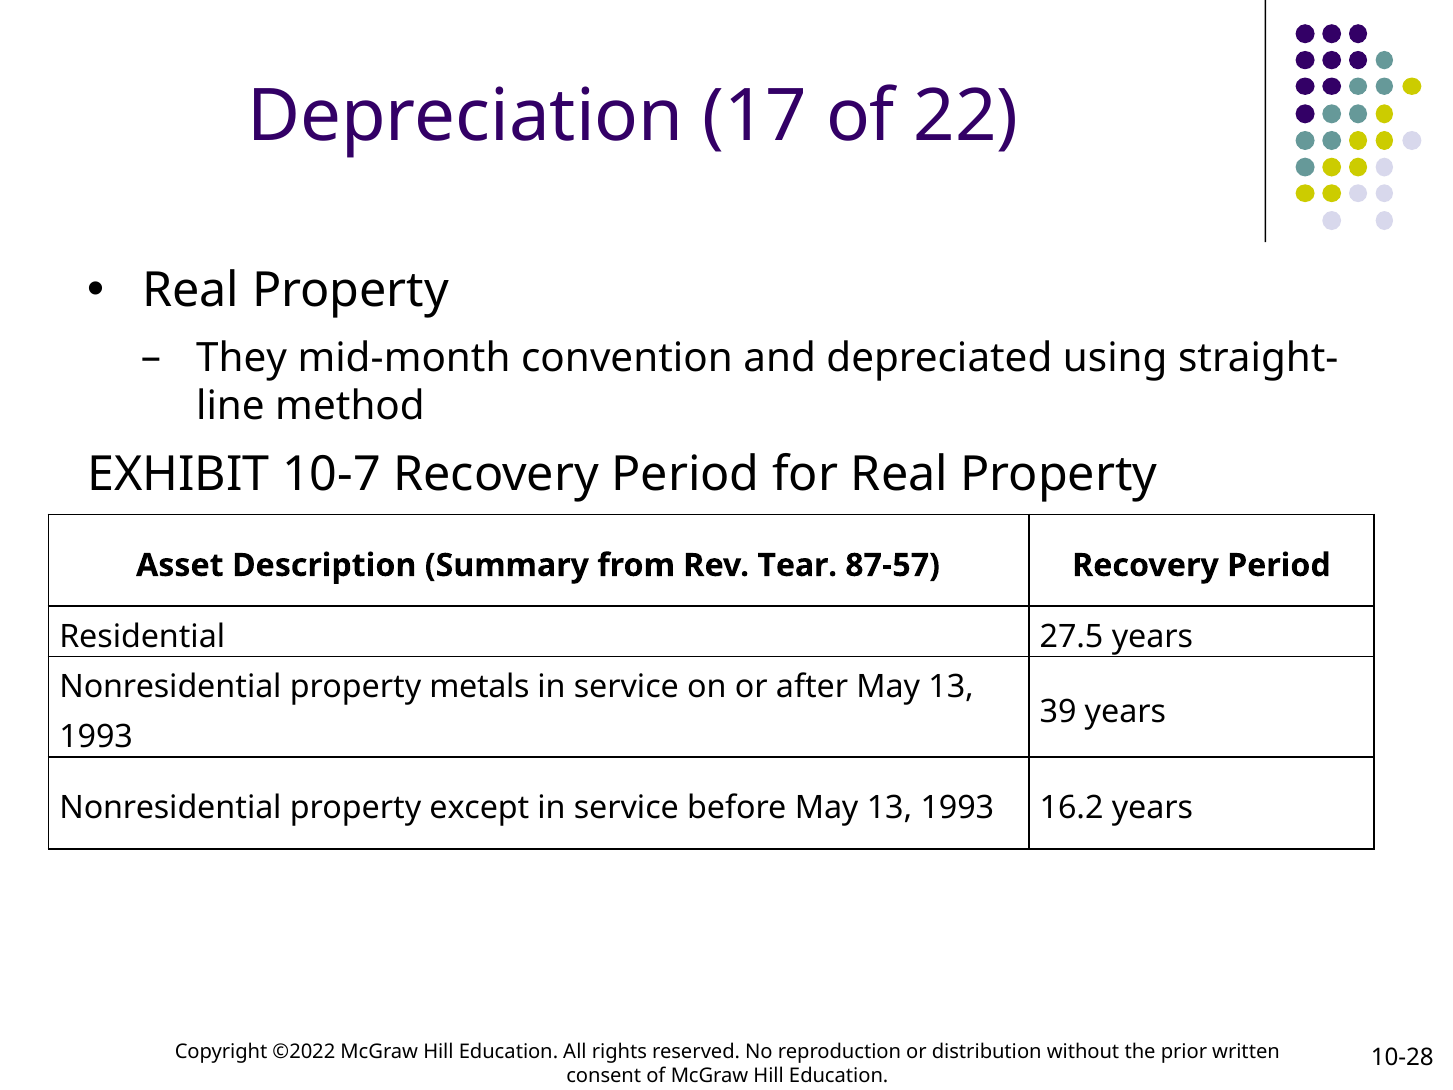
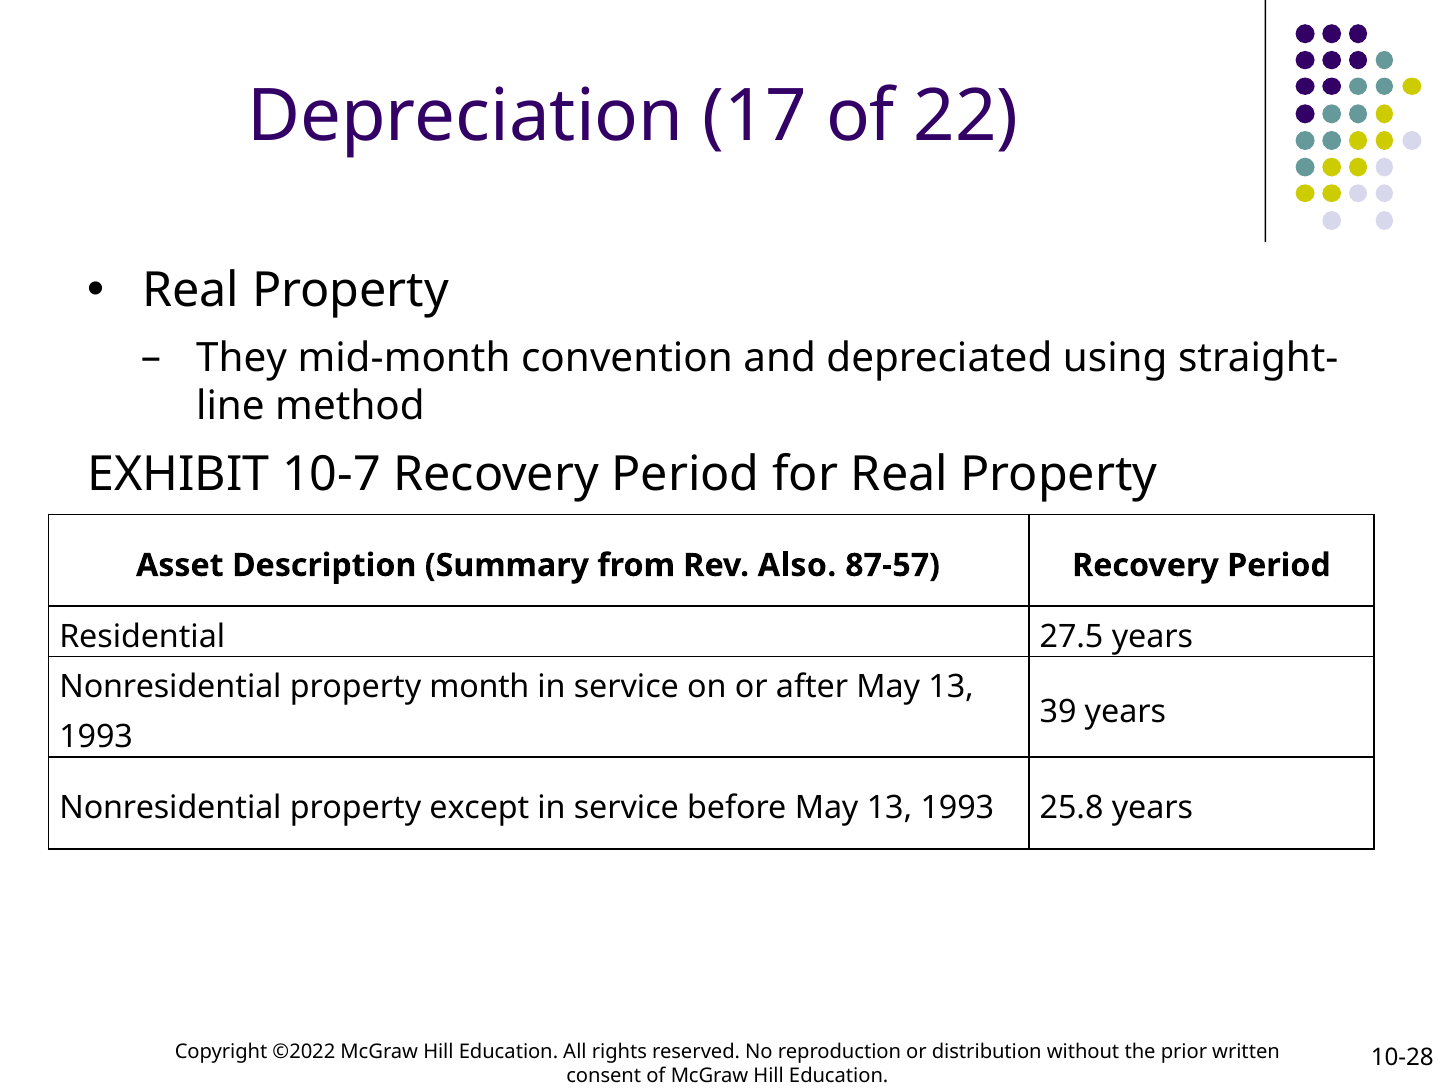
Tear: Tear -> Also (797, 565)
metals: metals -> month (479, 687)
16.2: 16.2 -> 25.8 (1072, 808)
